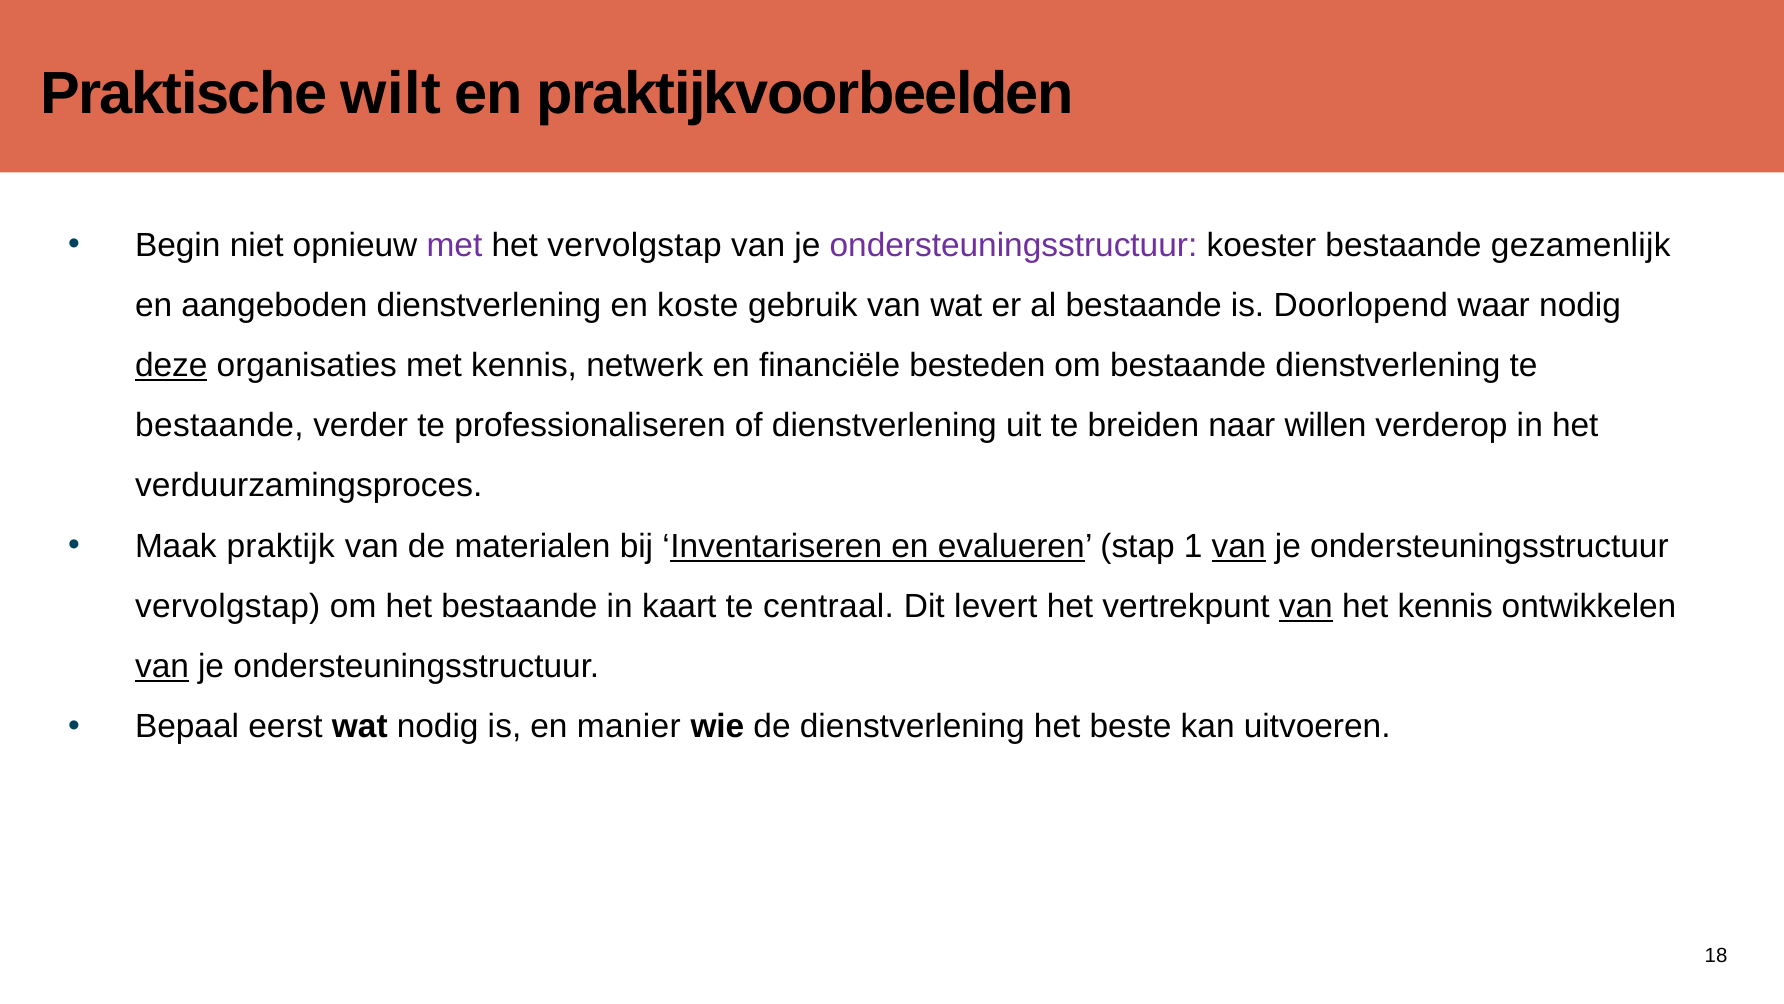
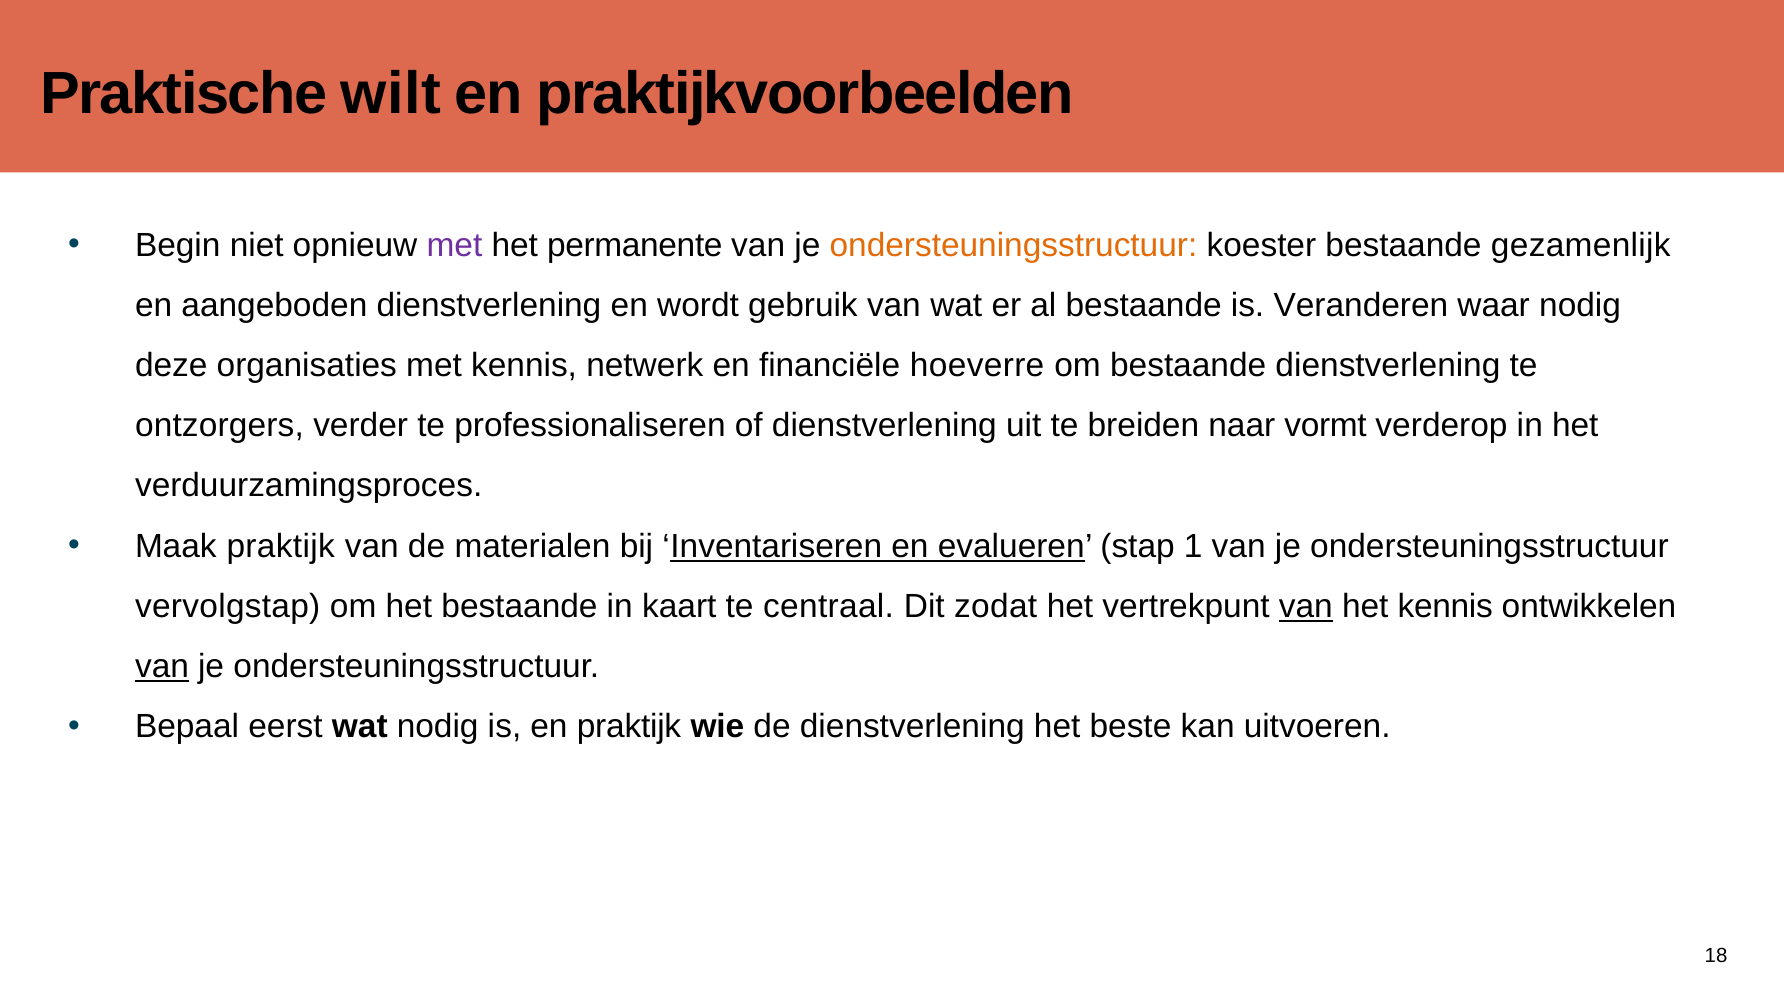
het vervolgstap: vervolgstap -> permanente (635, 245)
ondersteuningsstructuur colour: purple -> orange (1013, 245)
koste: koste -> wordt (698, 305)
Doorlopend: Doorlopend -> Veranderen (1361, 305)
deze underline: present -> none (171, 365)
besteden: besteden -> hoeverre (977, 365)
bestaande: bestaande -> ontzorgers (219, 425)
willen: willen -> vormt (1326, 425)
van underline: present -> none (1239, 546)
levert: levert -> zodat (996, 606)
en manier: manier -> praktijk (629, 727)
